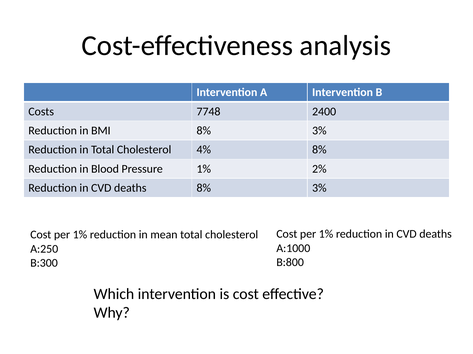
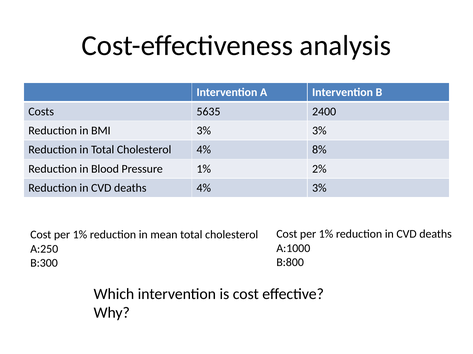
7748: 7748 -> 5635 (208, 112)
BMI 8%: 8% -> 3% (204, 131)
deaths 8%: 8% -> 4% (204, 188)
